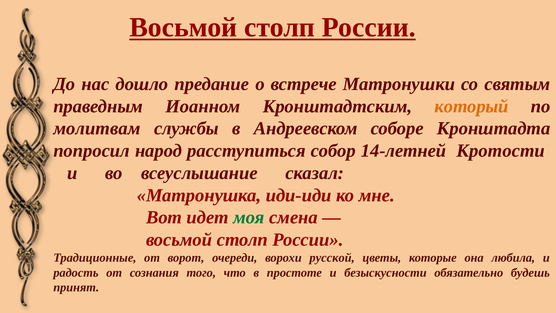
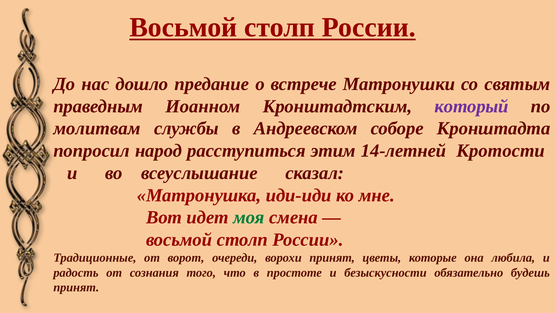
который colour: orange -> purple (472, 106)
собор: собор -> этим (333, 151)
ворохи русской: русской -> принят (332, 258)
